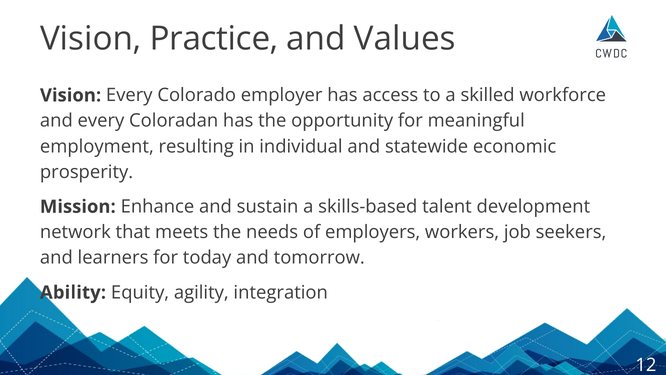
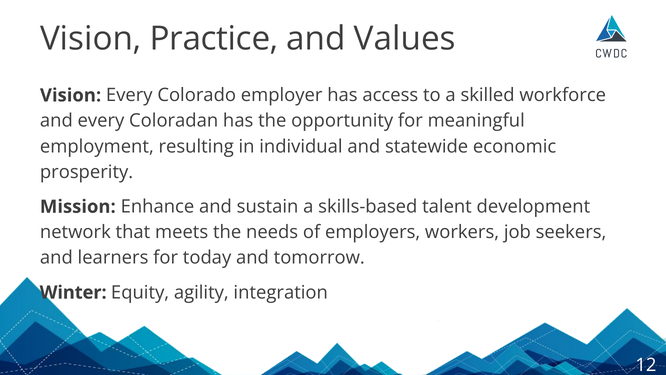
Ability: Ability -> Winter (73, 292)
